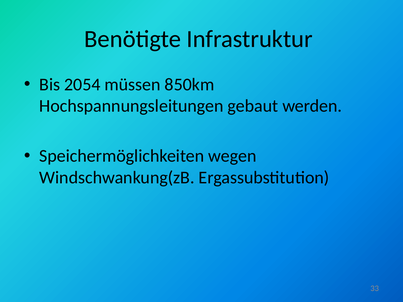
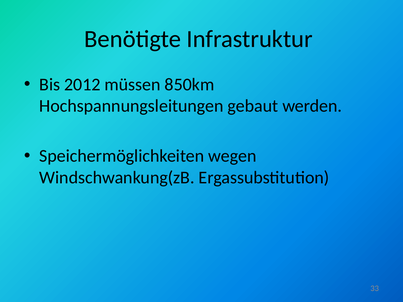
2054: 2054 -> 2012 (82, 85)
